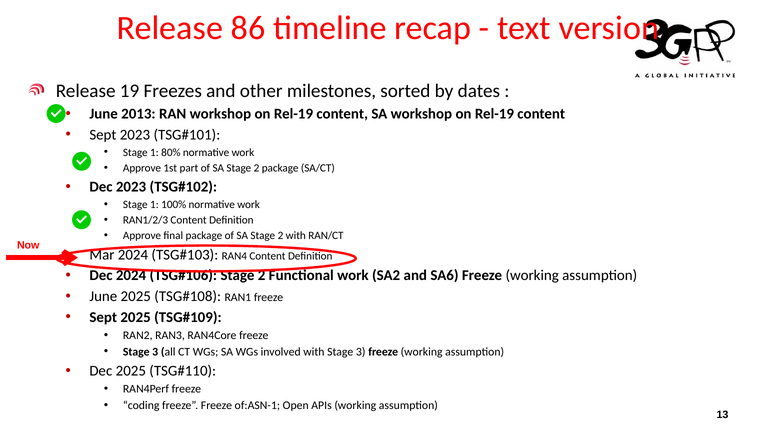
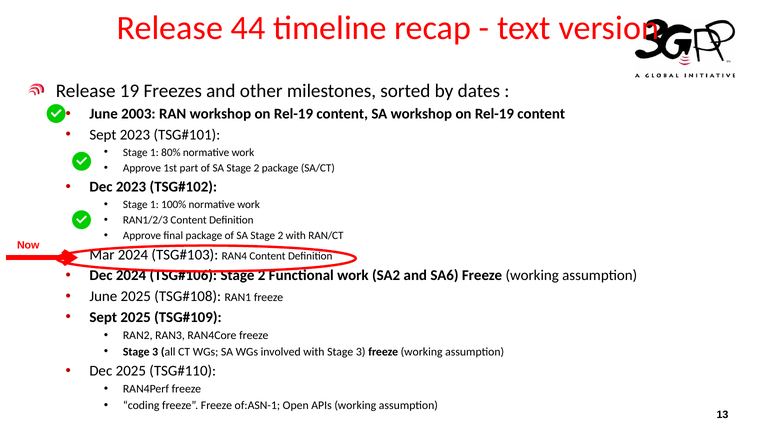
86: 86 -> 44 (248, 28)
2013: 2013 -> 2003 (138, 114)
